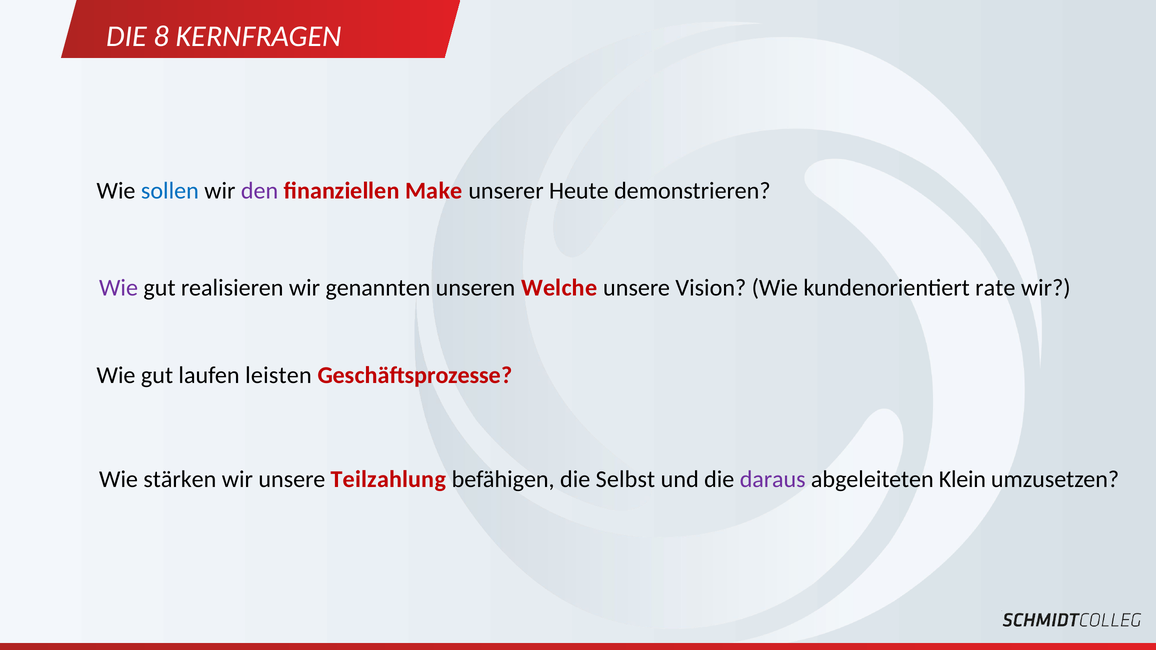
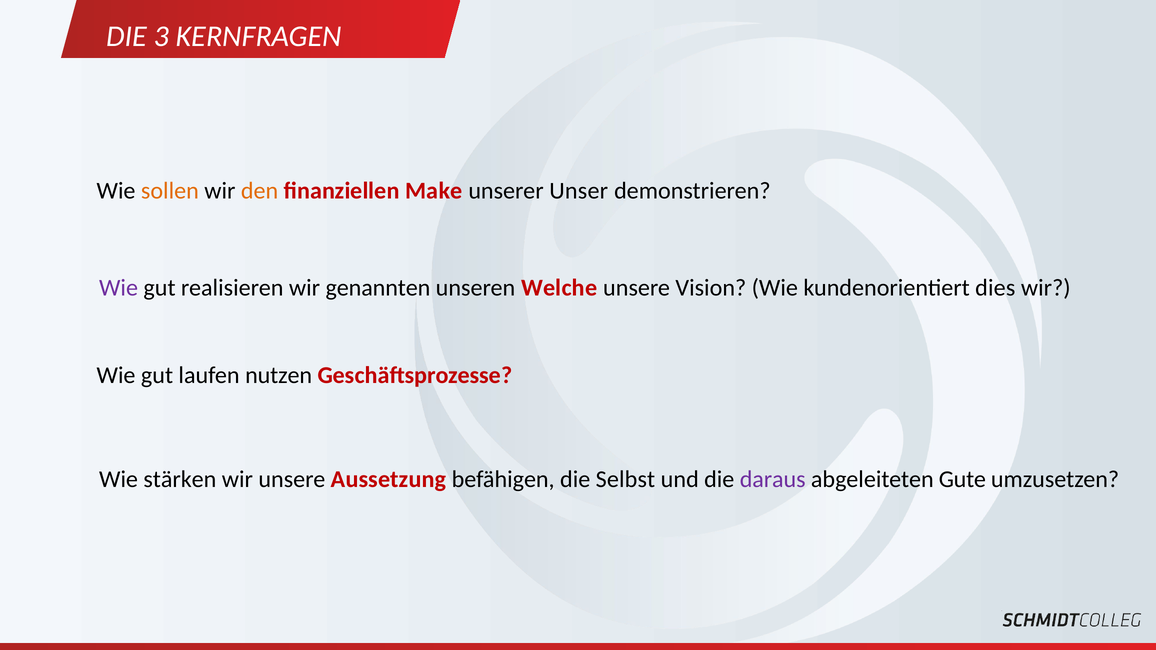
8: 8 -> 3 (161, 36)
sollen colour: blue -> orange (170, 191)
den colour: purple -> orange (260, 191)
Heute: Heute -> Unser (579, 191)
rate: rate -> dies (995, 288)
leisten: leisten -> nutzen (279, 375)
Teilzahlung: Teilzahlung -> Aussetzung (388, 479)
Klein: Klein -> Gute (962, 479)
